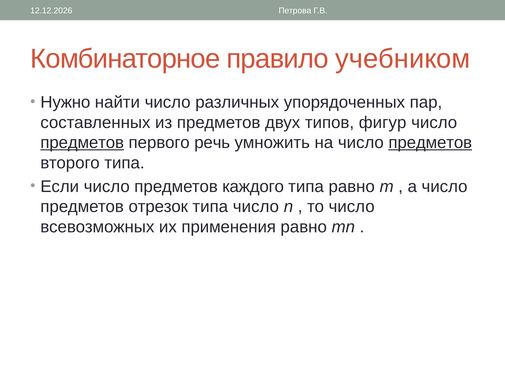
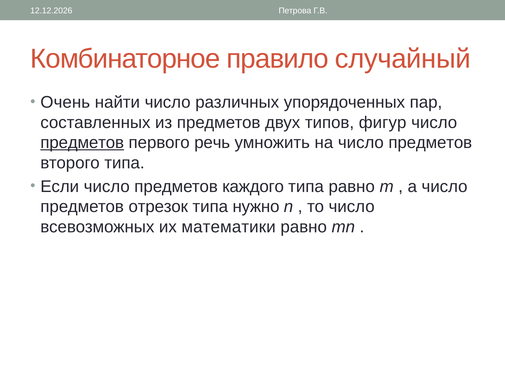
учебником: учебником -> случайный (403, 59)
Нужно: Нужно -> Очень (65, 102)
предметов underline: present -> none (430, 143)
типа число: число -> нужно (256, 207)
применения: применения -> математики (229, 227)
